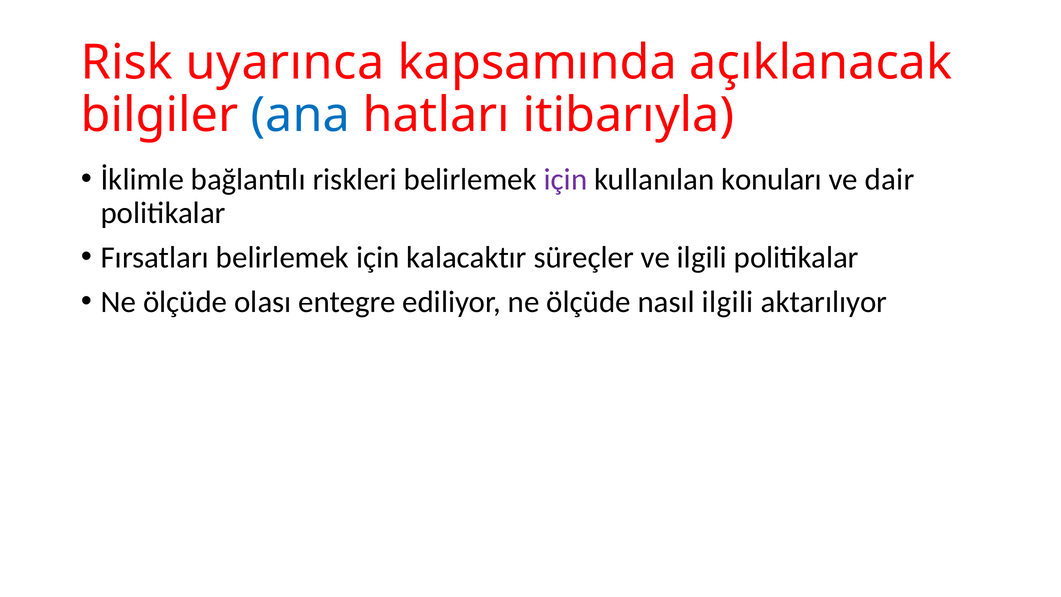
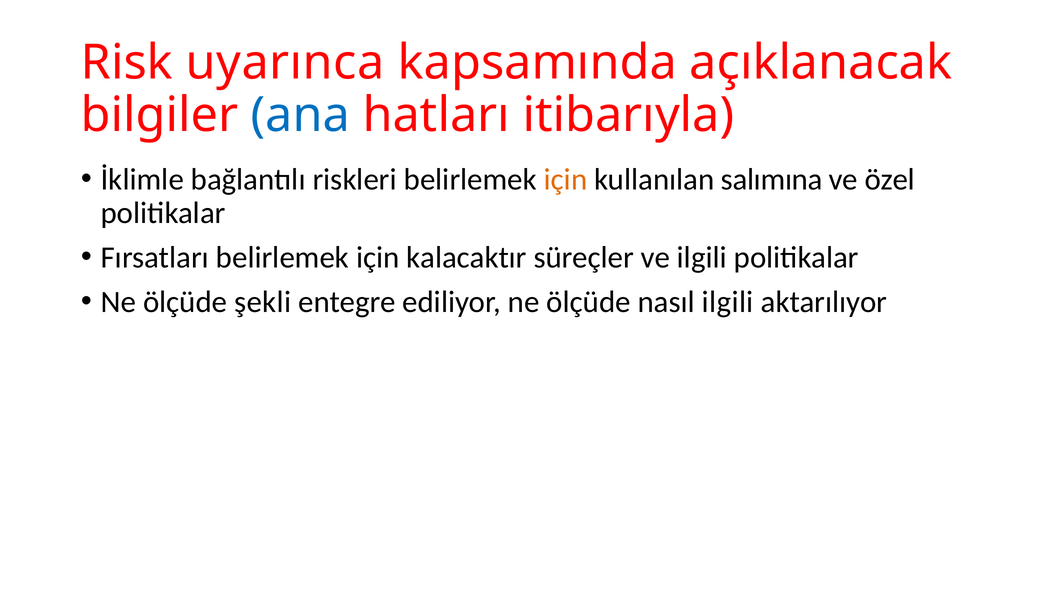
için colour: purple -> orange (566, 179)
konuları: konuları -> salımına (772, 179)
dair: dair -> özel (890, 179)
olası: olası -> şekli (263, 302)
